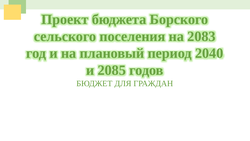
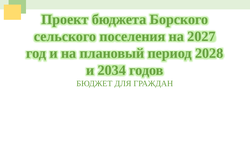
2083: 2083 -> 2027 (201, 36)
2040: 2040 -> 2028 (209, 53)
2085: 2085 -> 2034 (112, 70)
